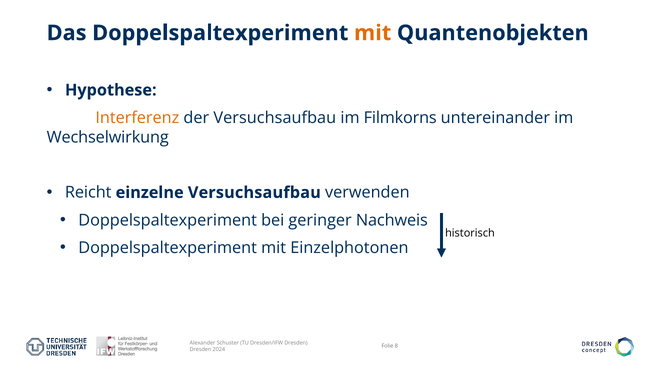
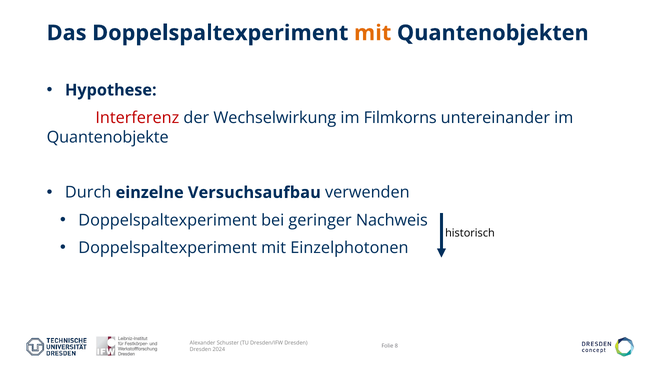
Interferenz colour: orange -> red (137, 118)
der Versuchsaufbau: Versuchsaufbau -> Wechselwirkung (275, 118)
Wechselwirkung: Wechselwirkung -> Quantenobjekte (108, 137)
Reicht: Reicht -> Durch (88, 192)
